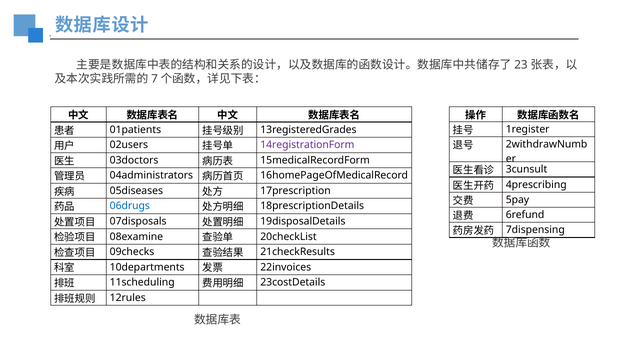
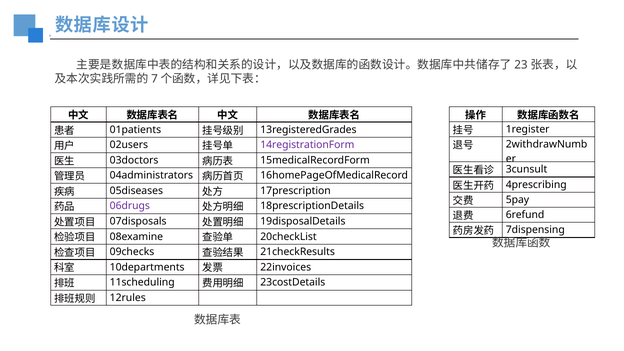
06drugs colour: blue -> purple (130, 206)
